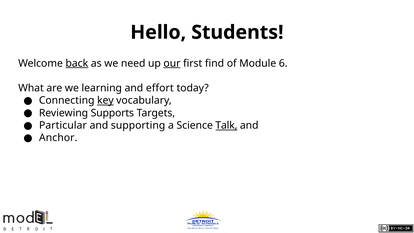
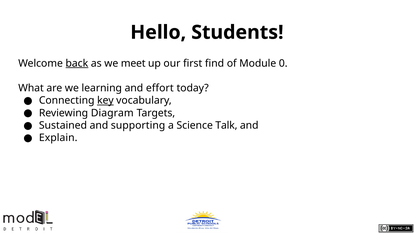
need: need -> meet (133, 63)
our underline: present -> none (172, 63)
6: 6 -> 0 (283, 63)
Supports: Supports -> Diagram (112, 113)
Particular: Particular -> Sustained (63, 125)
Talk underline: present -> none (226, 125)
Anchor: Anchor -> Explain (58, 138)
